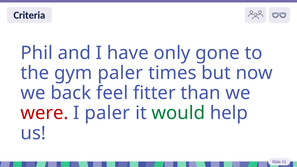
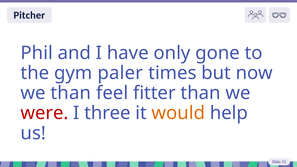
Criteria: Criteria -> Pitcher (29, 15)
we back: back -> than (71, 93)
I paler: paler -> three (107, 113)
would colour: green -> orange (178, 113)
